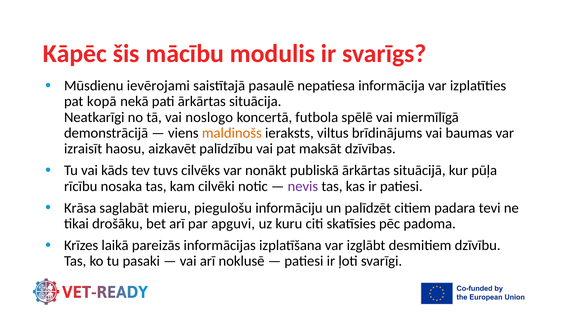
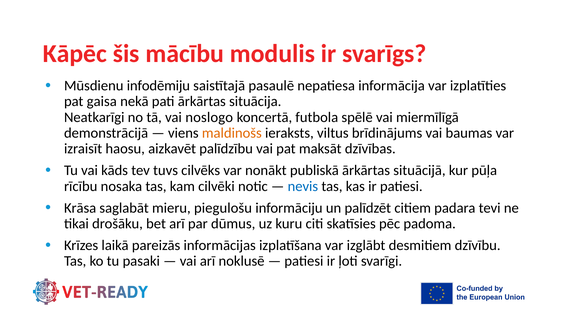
ievērojami: ievērojami -> infodēmiju (158, 86)
kopā: kopā -> gaisa (102, 101)
nevis colour: purple -> blue (303, 186)
apguvi: apguvi -> dūmus (233, 224)
